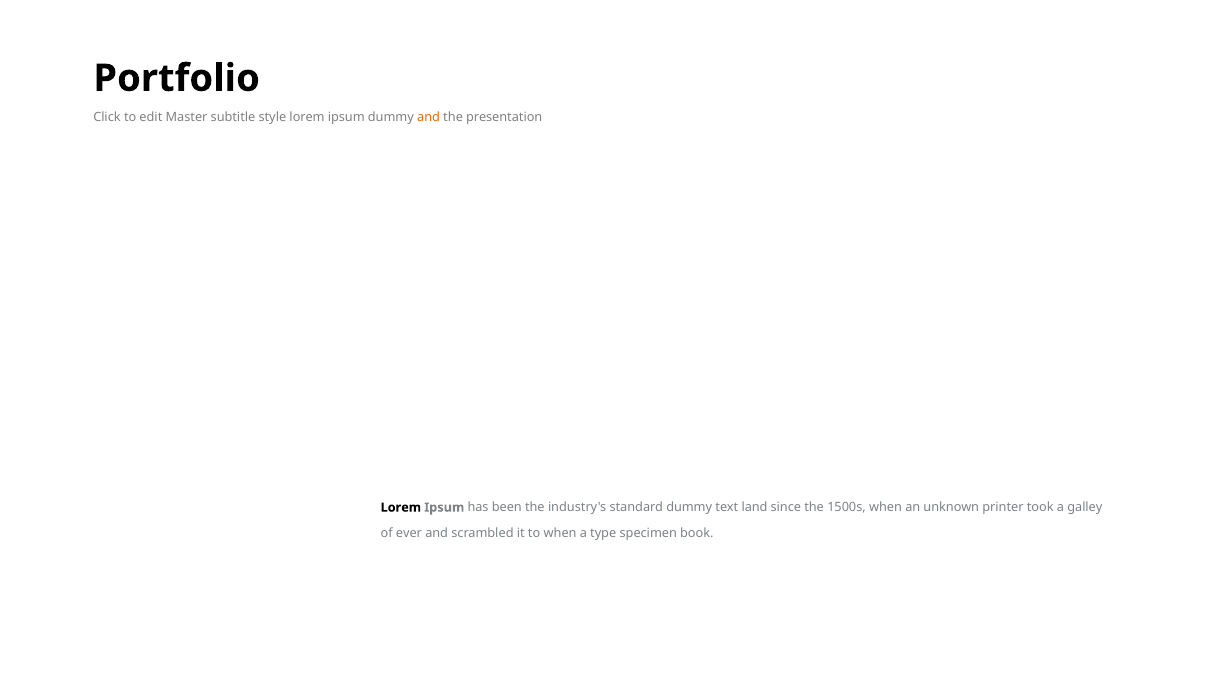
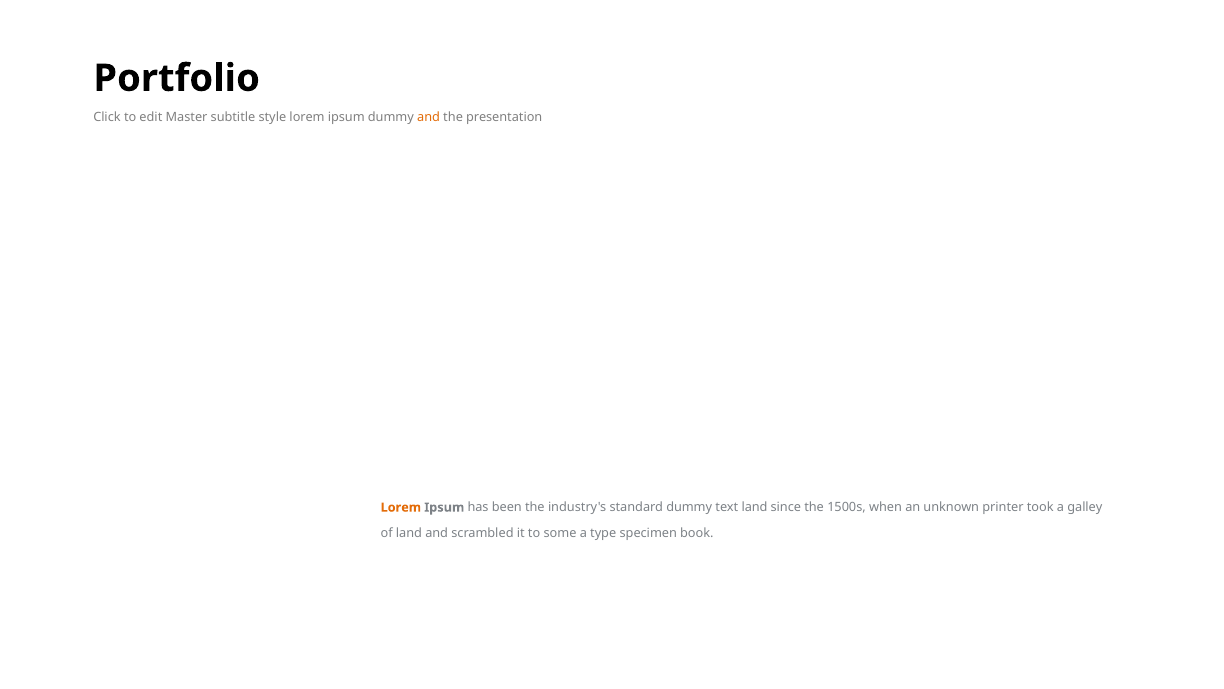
Lorem colour: black -> orange (401, 507)
of ever: ever -> land (409, 533)
to when: when -> some (560, 533)
